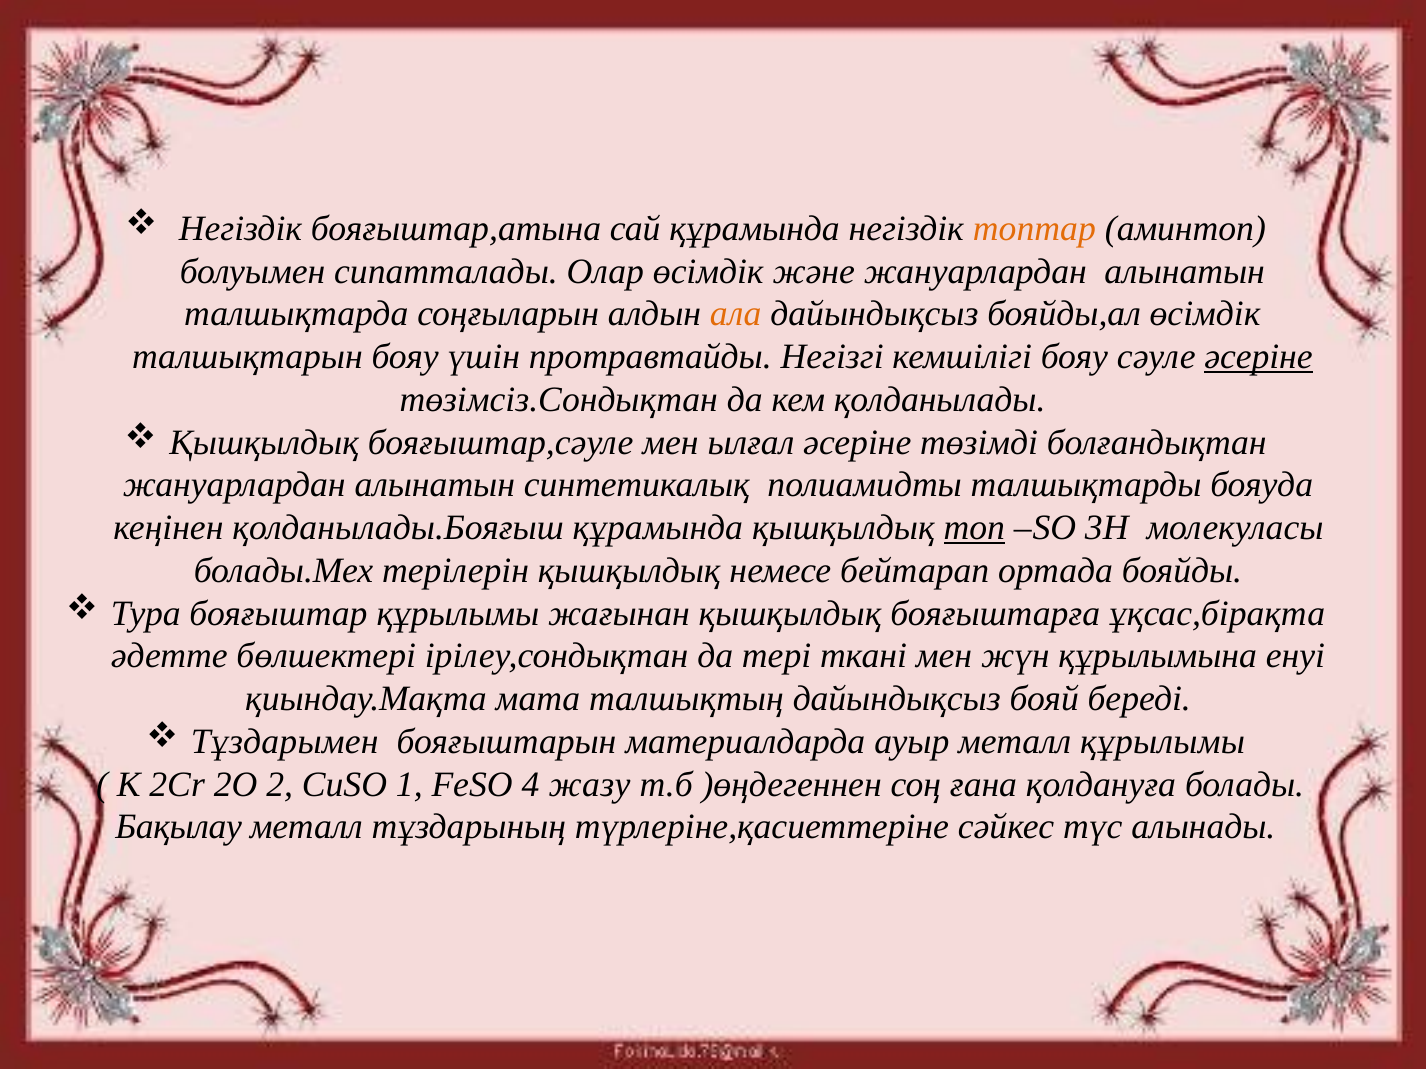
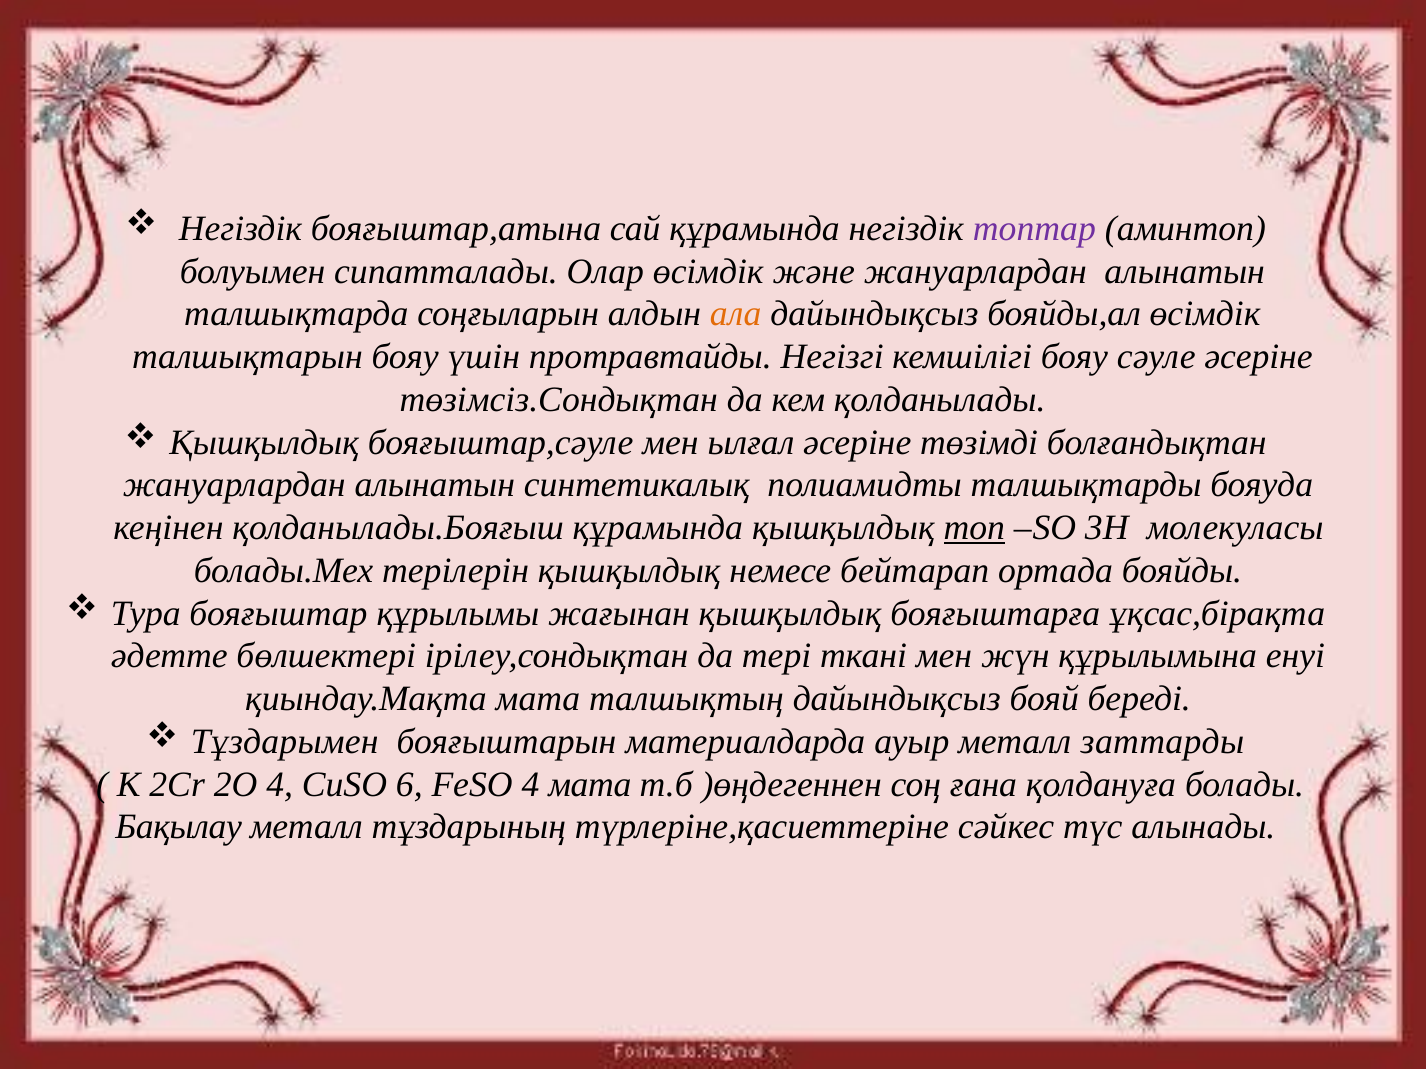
топтар colour: orange -> purple (1034, 229)
әсеріне underline: present -> none (1259, 357)
металл құрылымы: құрылымы -> заттарды (1162, 742)
2O 2: 2 -> 4 (280, 785)
1: 1 -> 6 (409, 785)
4 жазу: жазу -> мата (590, 785)
